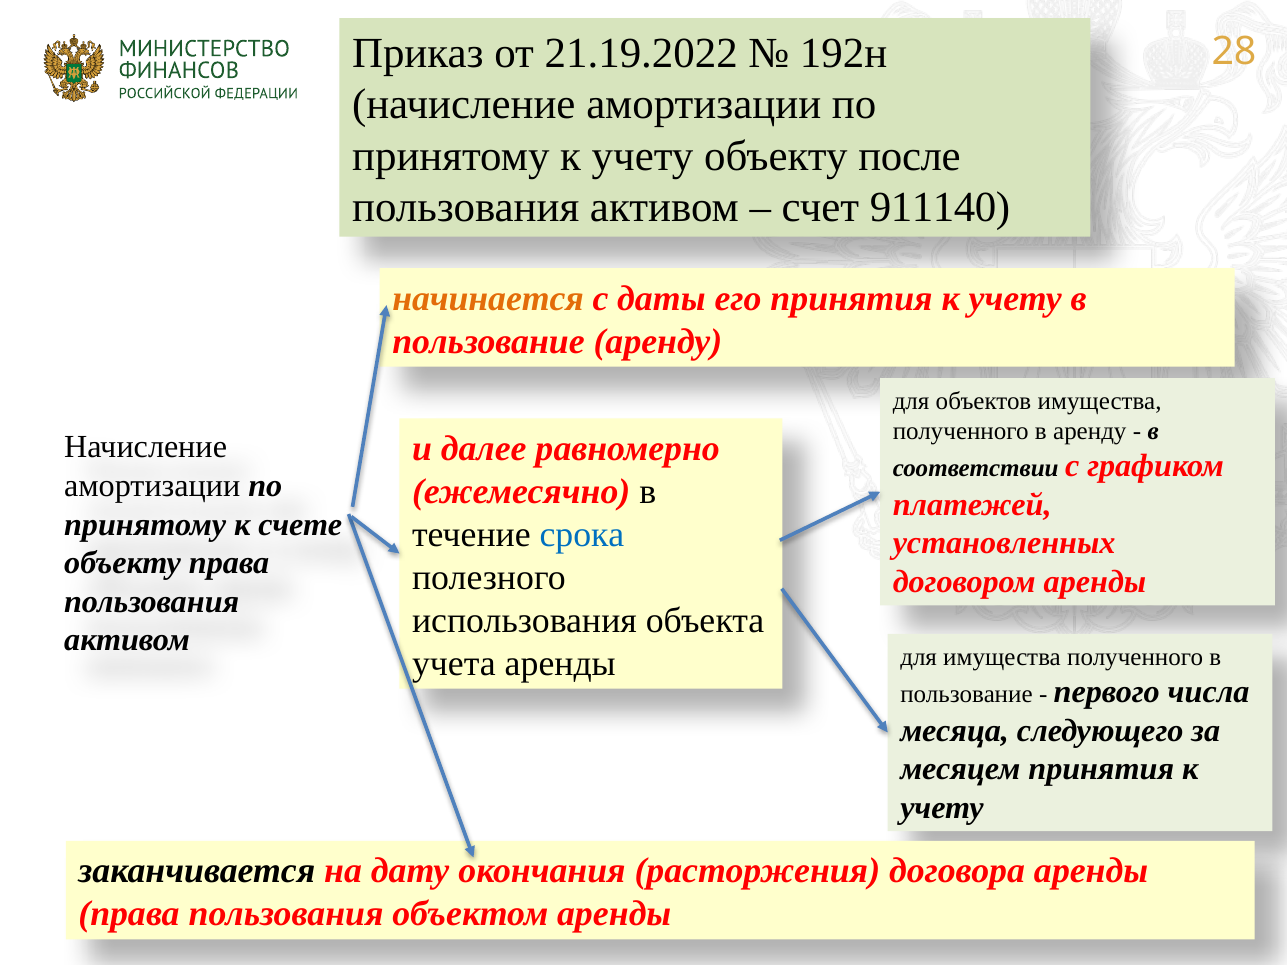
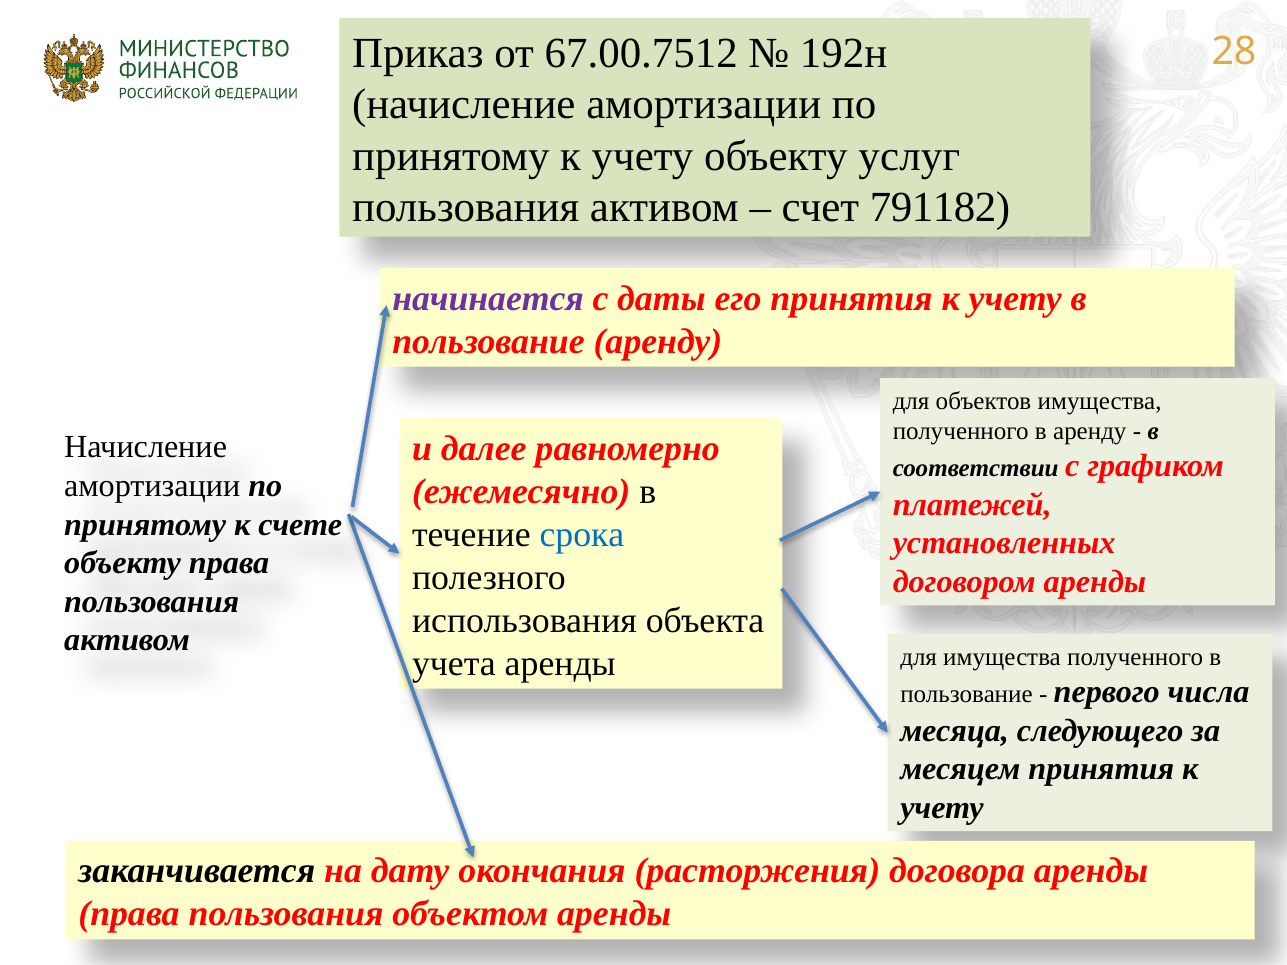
21.19.2022: 21.19.2022 -> 67.00.7512 (641, 53)
после: после -> услуг (909, 156)
911140: 911140 -> 791182 (940, 208)
начинается colour: orange -> purple (488, 299)
